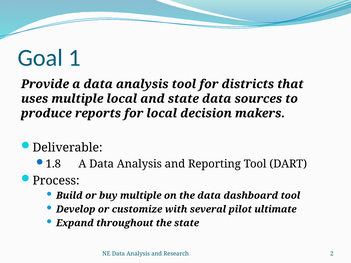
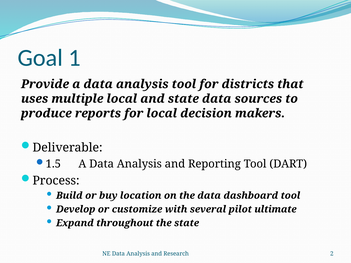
1.8: 1.8 -> 1.5 (53, 164)
buy multiple: multiple -> location (141, 196)
